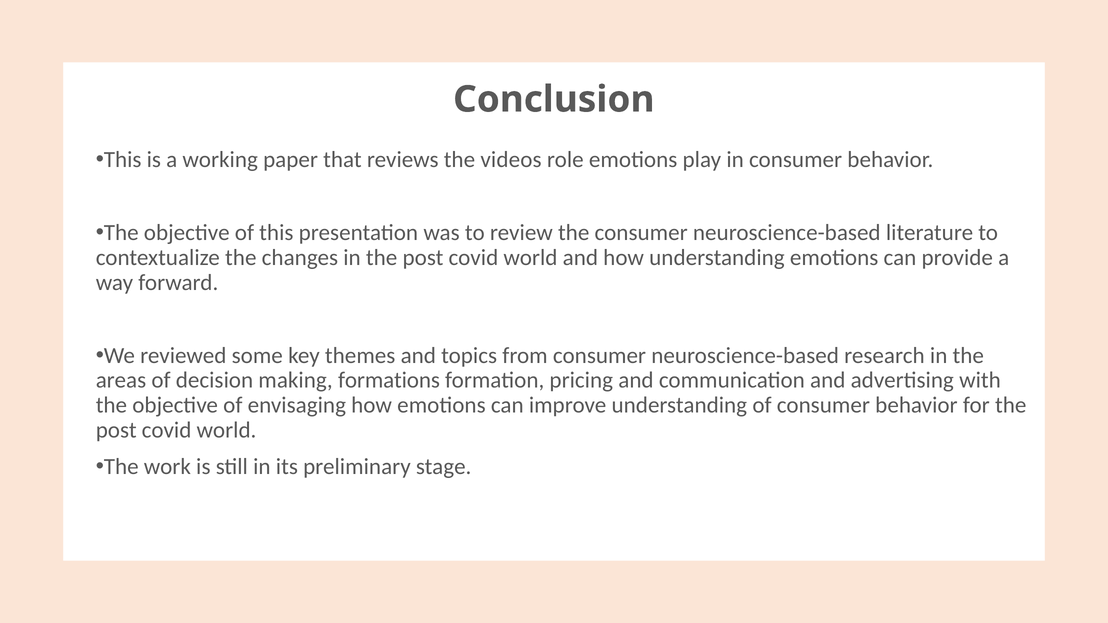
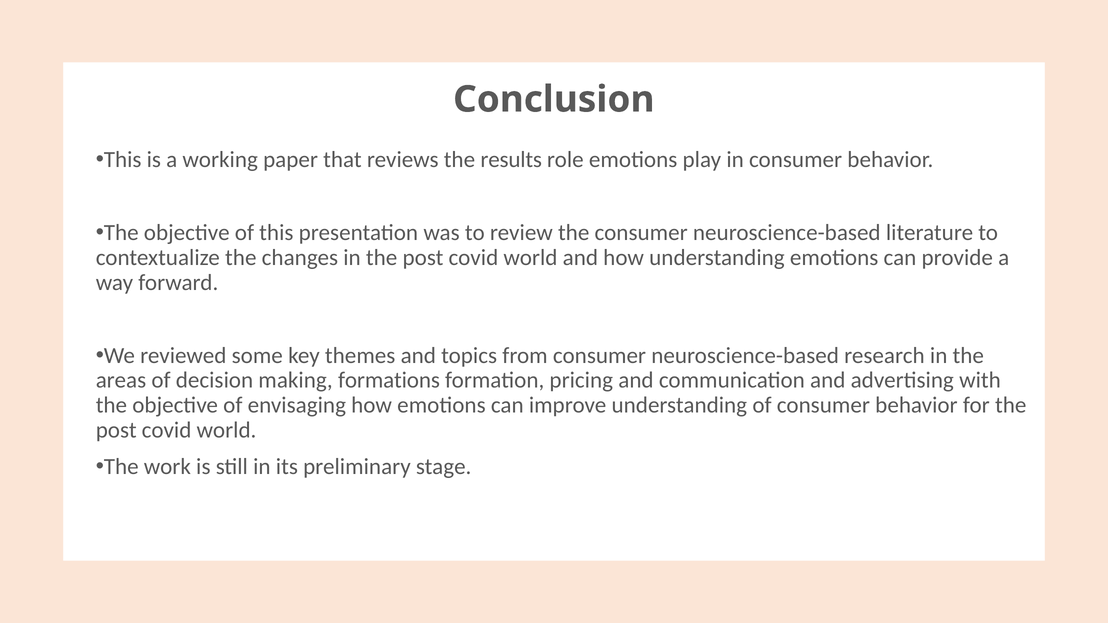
videos: videos -> results (511, 160)
